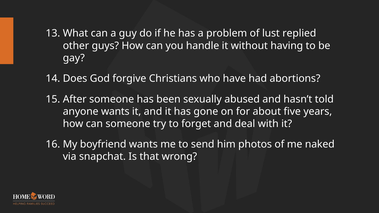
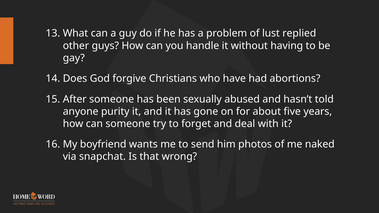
anyone wants: wants -> purity (115, 112)
